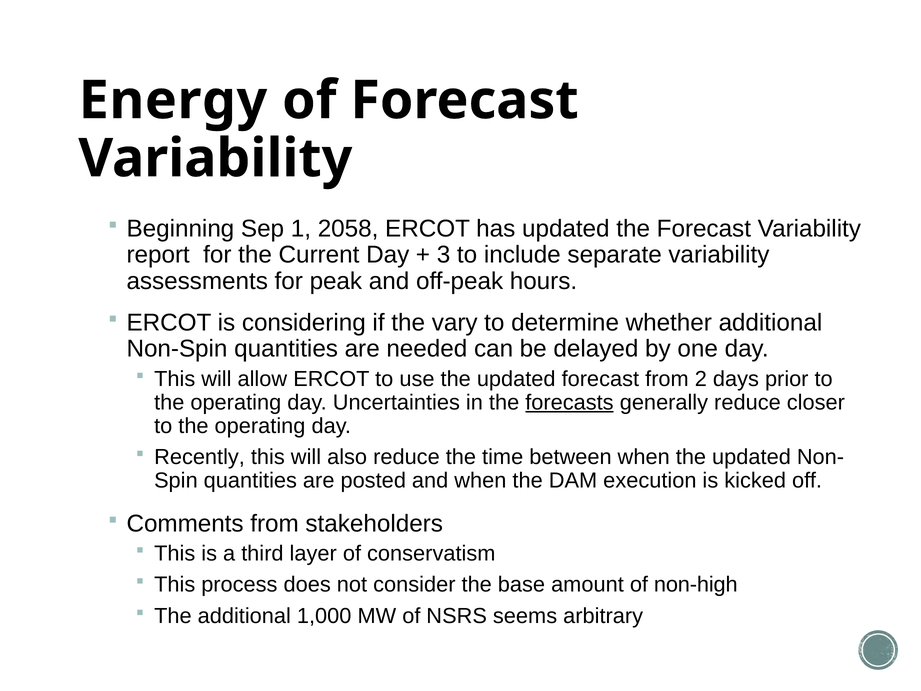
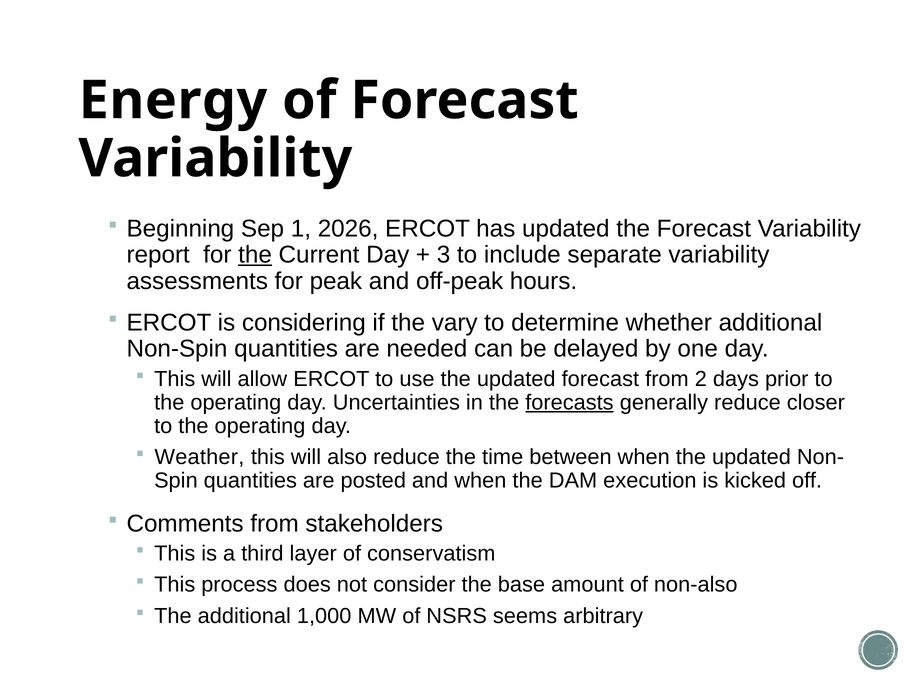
2058: 2058 -> 2026 (348, 229)
the underline: none -> present (255, 255)
Recently: Recently -> Weather (199, 457)
non-high: non-high -> non-also (696, 584)
